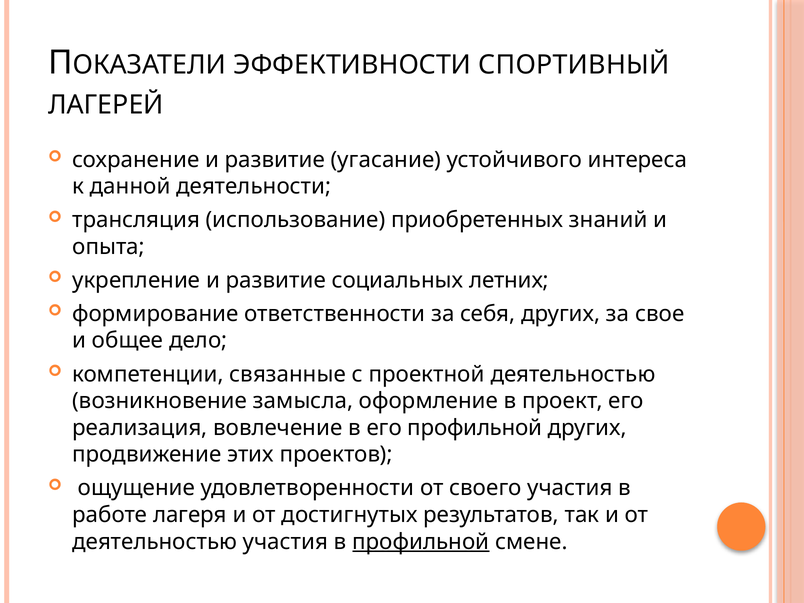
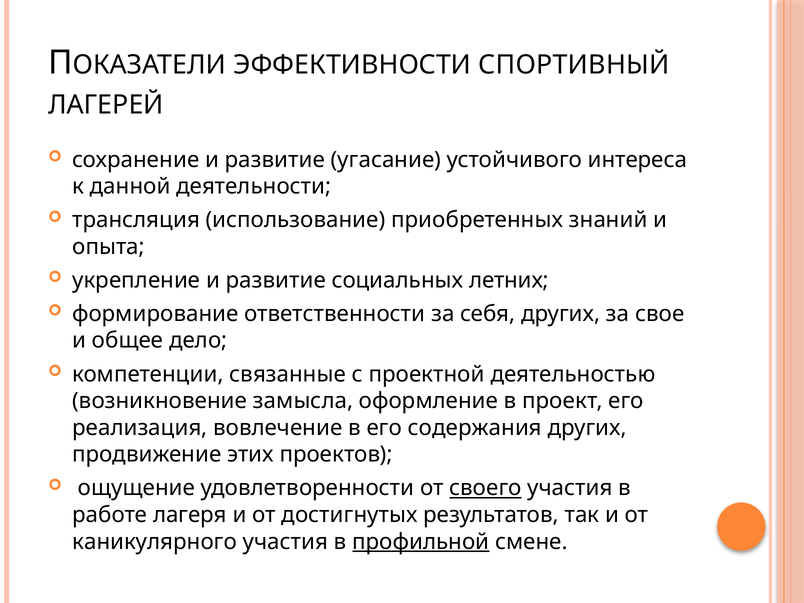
его профильной: профильной -> содержания (475, 428)
своего underline: none -> present (485, 488)
деятельностью: деятельностью -> каникулярного (155, 542)
